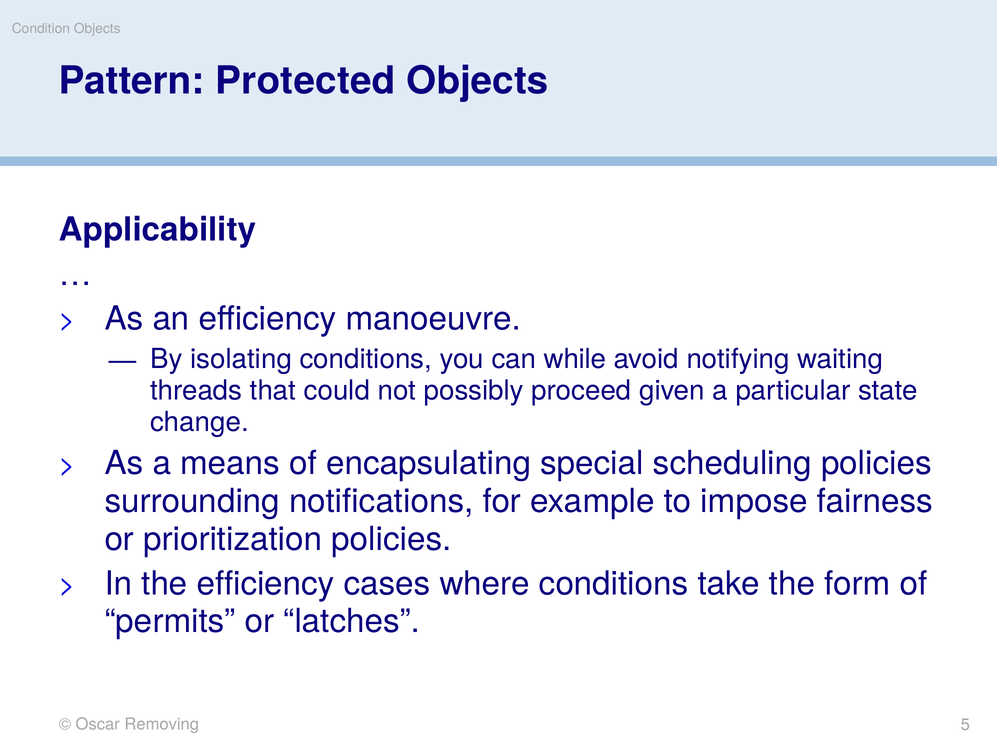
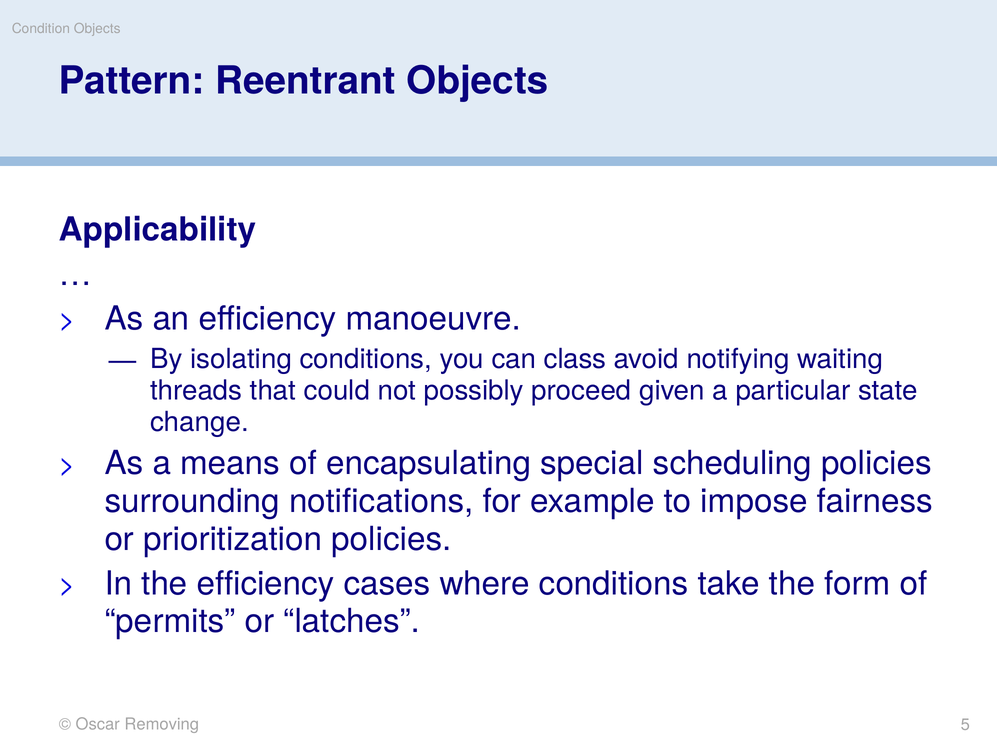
Protected: Protected -> Reentrant (306, 81)
while: while -> class (575, 359)
